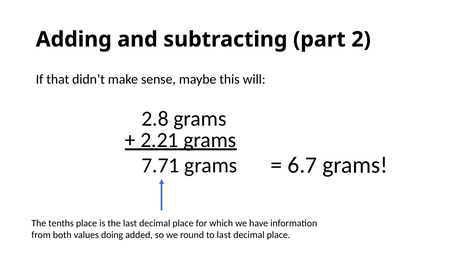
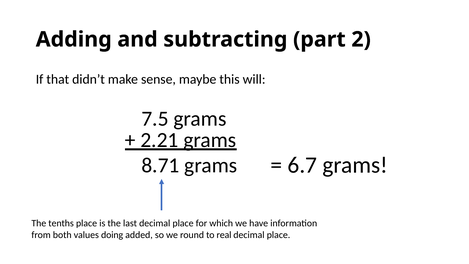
2.8: 2.8 -> 7.5 (155, 119)
7.71: 7.71 -> 8.71 (160, 165)
to last: last -> real (224, 235)
